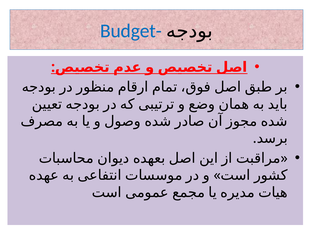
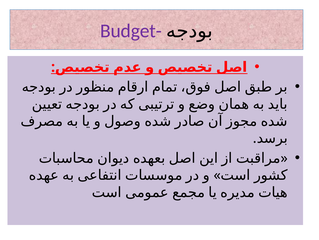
Budget- colour: blue -> purple (131, 31)
